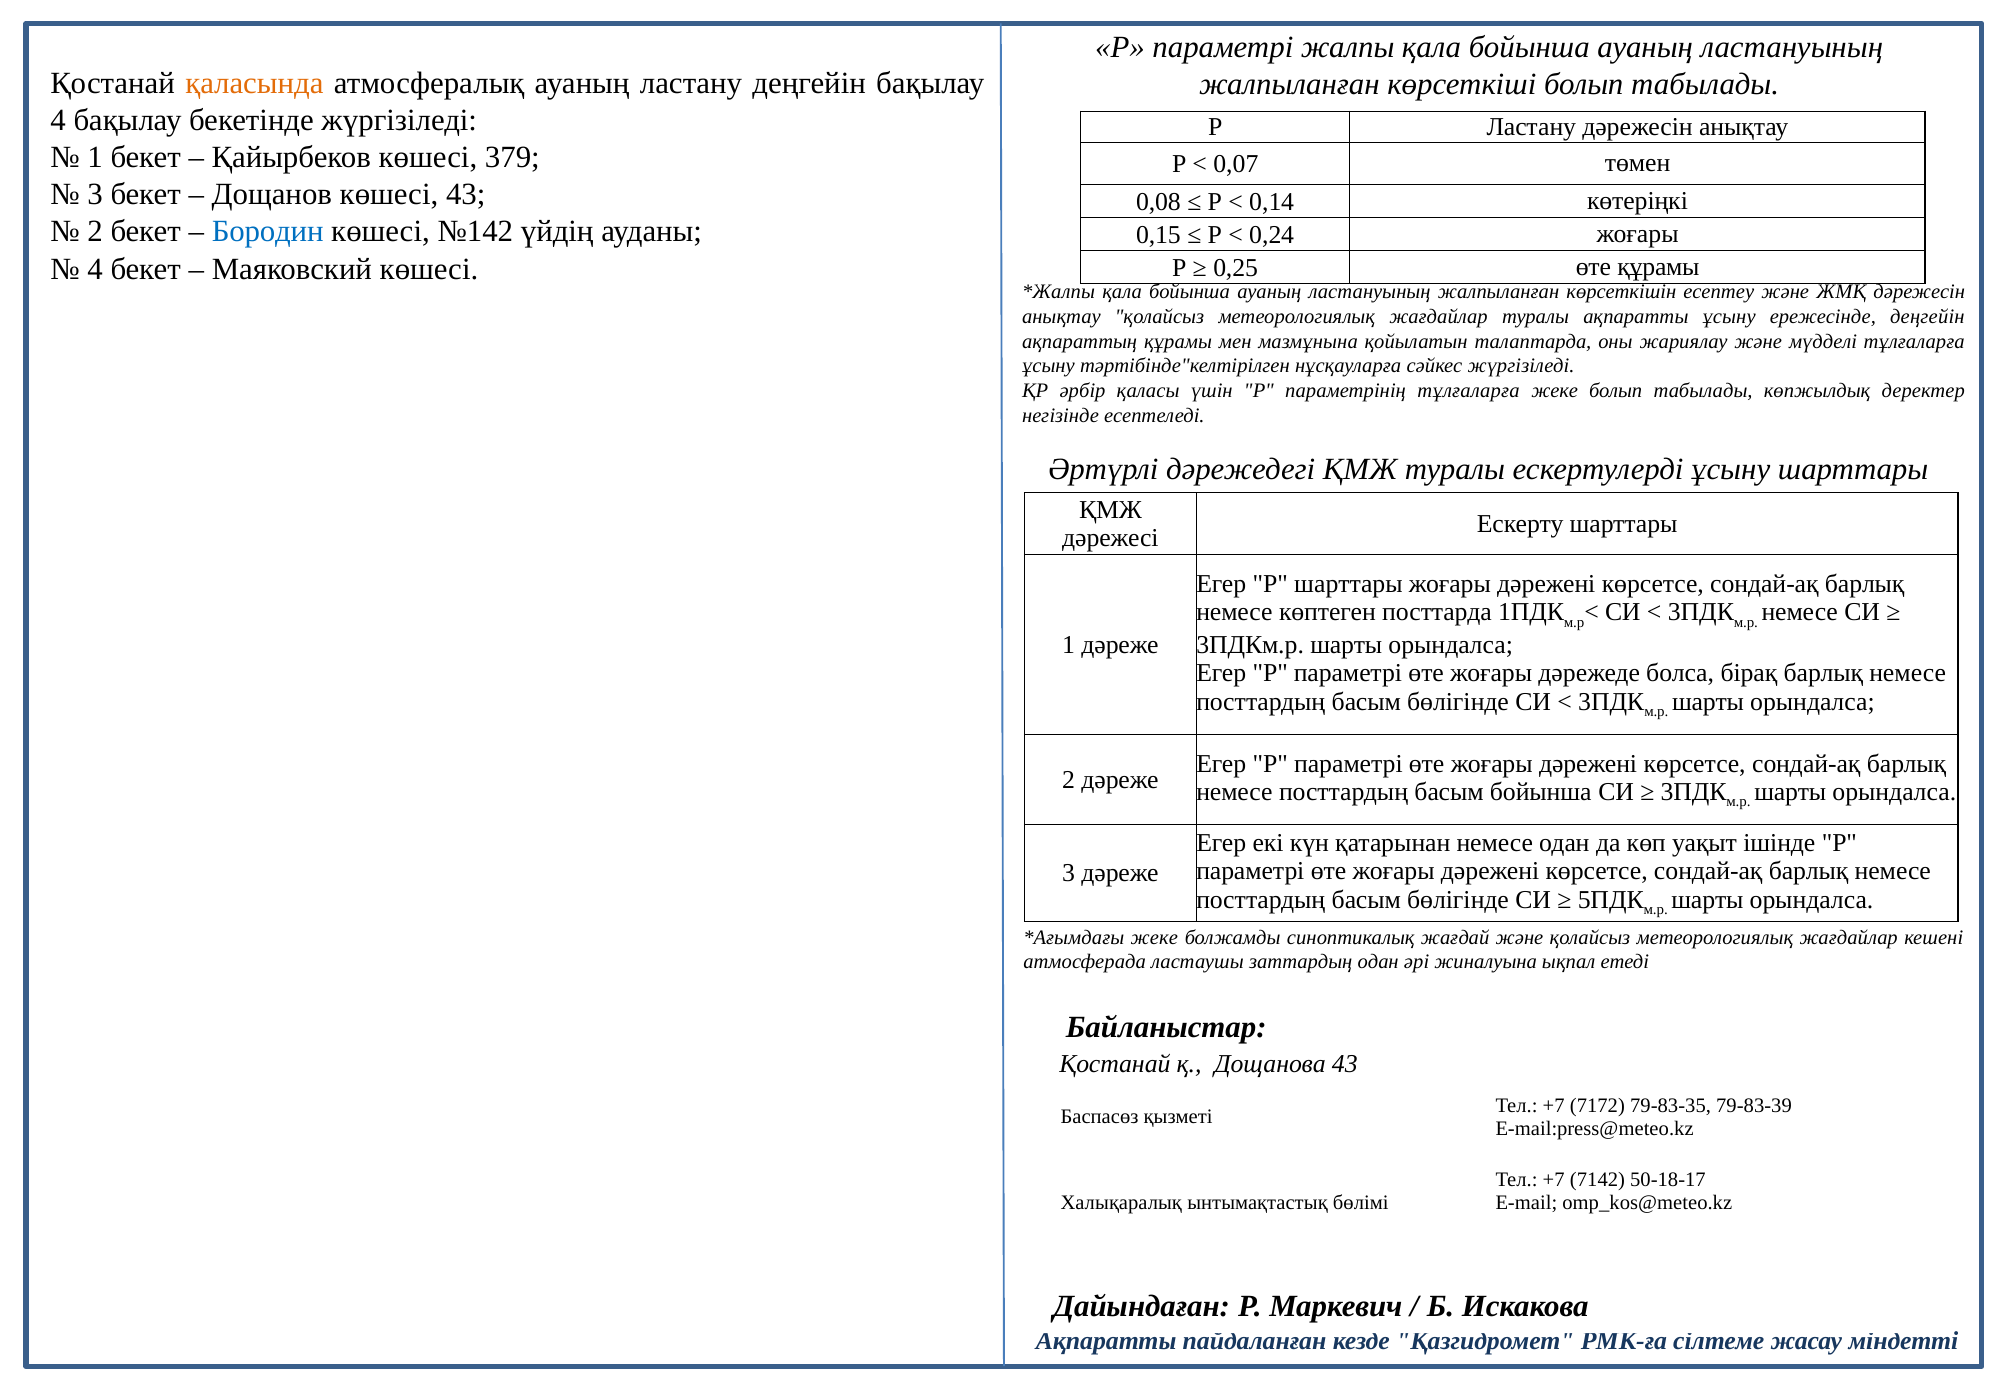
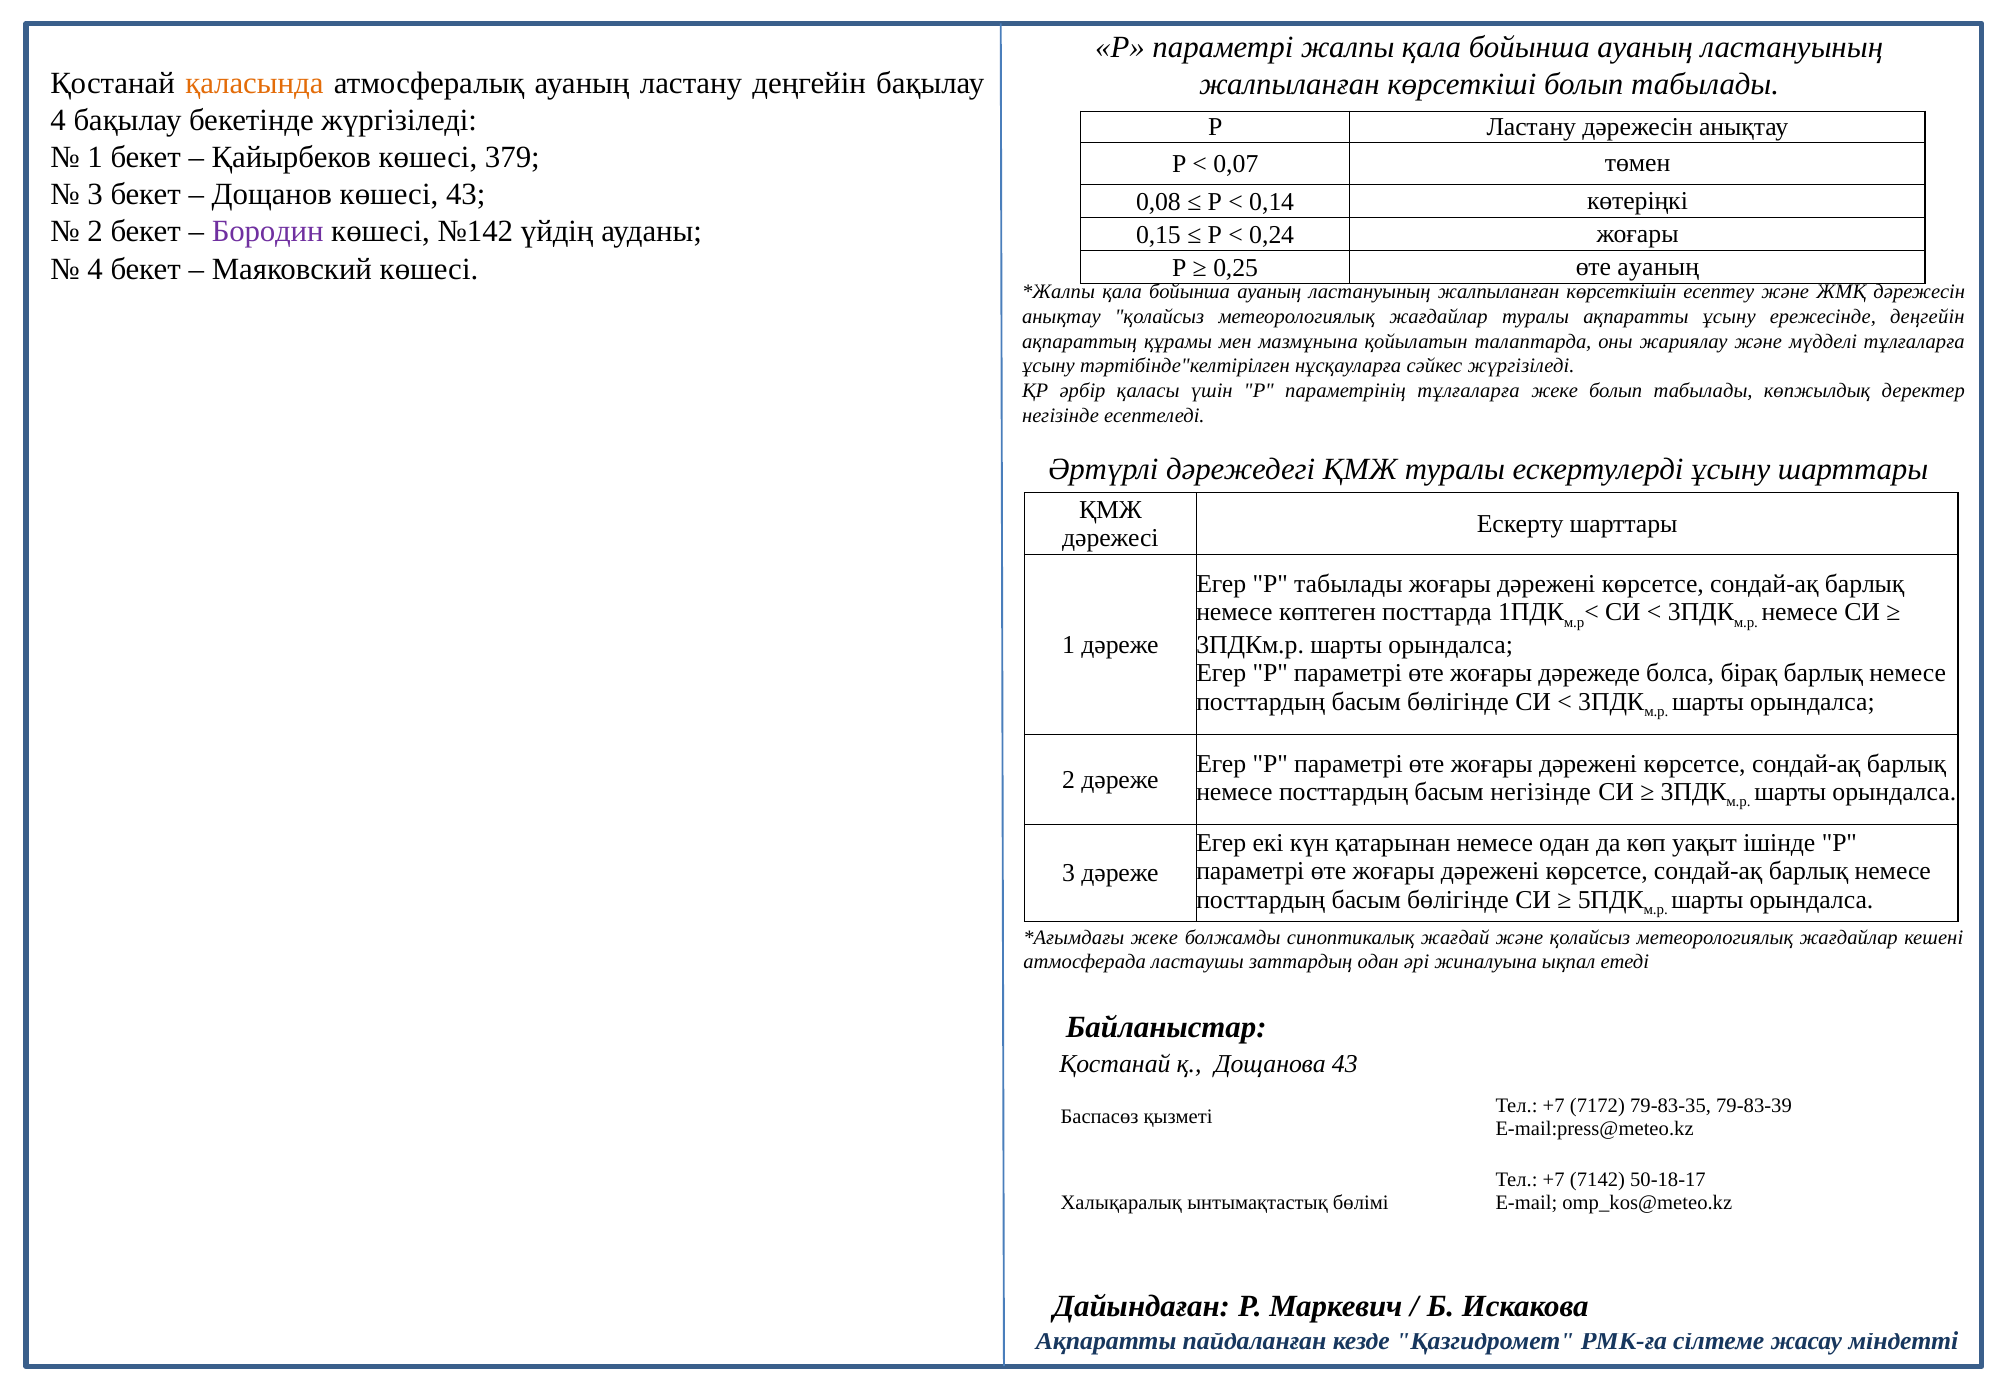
Бородин colour: blue -> purple (268, 232)
өте құрамы: құрамы -> ауаның (1658, 267)
Р шарттары: шарттары -> табылады (1348, 584)
басым бойынша: бойынша -> негізінде (1541, 792)
